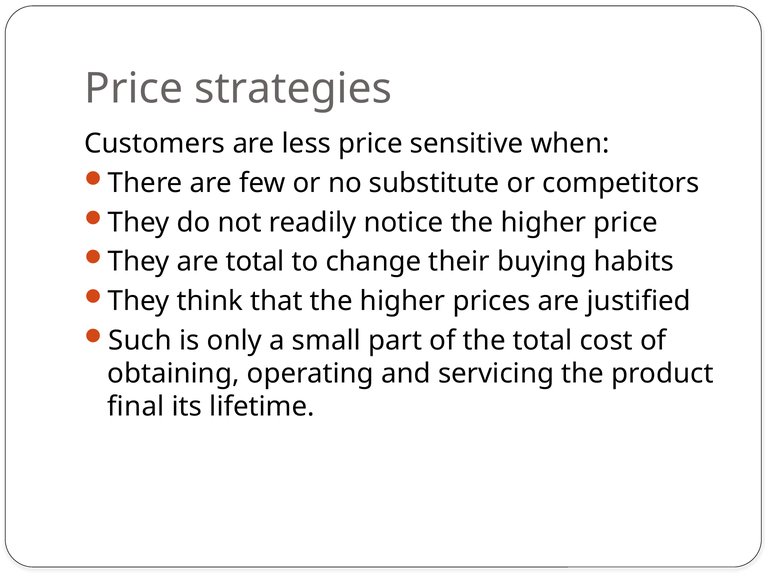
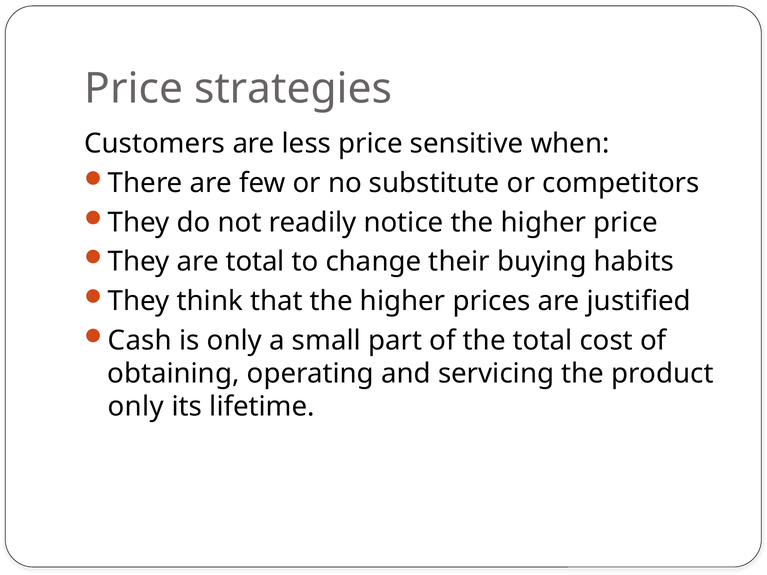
Such: Such -> Cash (140, 341)
final: final -> only (136, 407)
